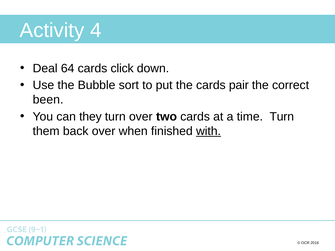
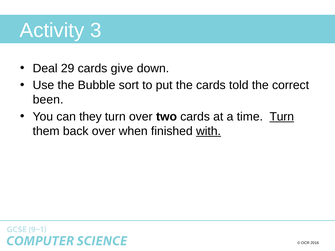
4: 4 -> 3 (96, 31)
64: 64 -> 29 (68, 68)
click: click -> give (122, 68)
pair: pair -> told (239, 85)
Turn underline: none -> present (282, 117)
